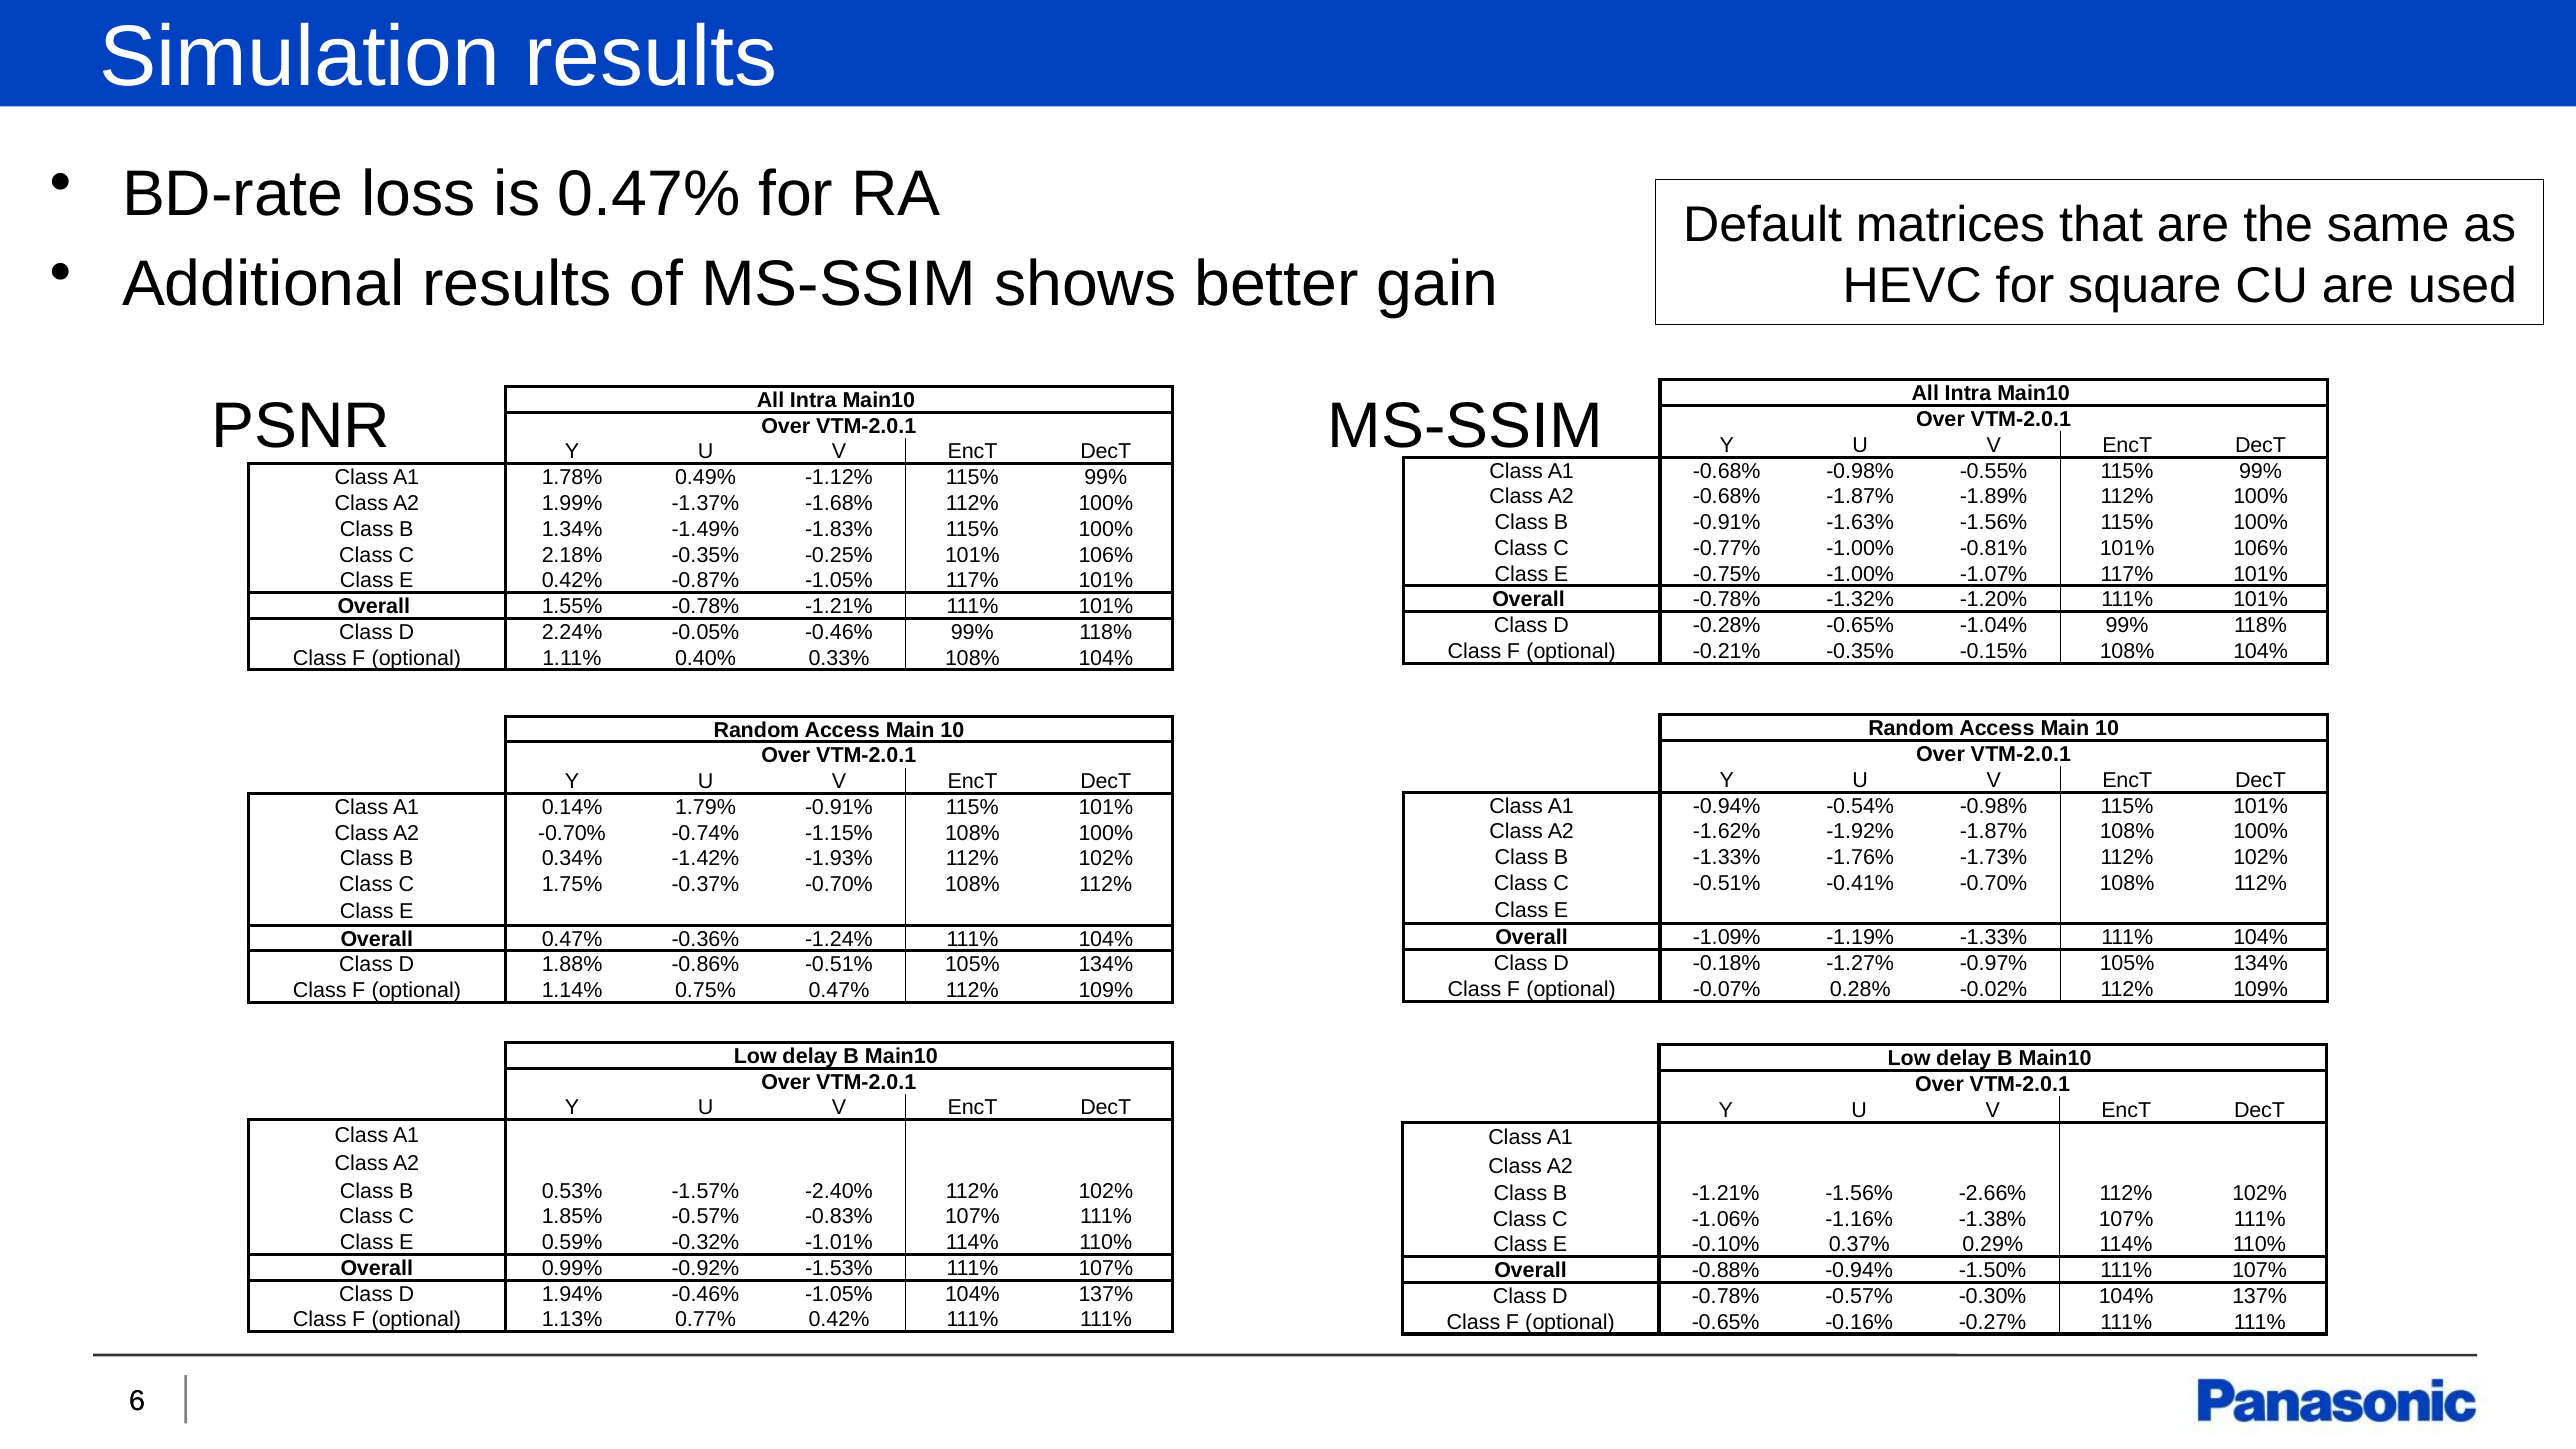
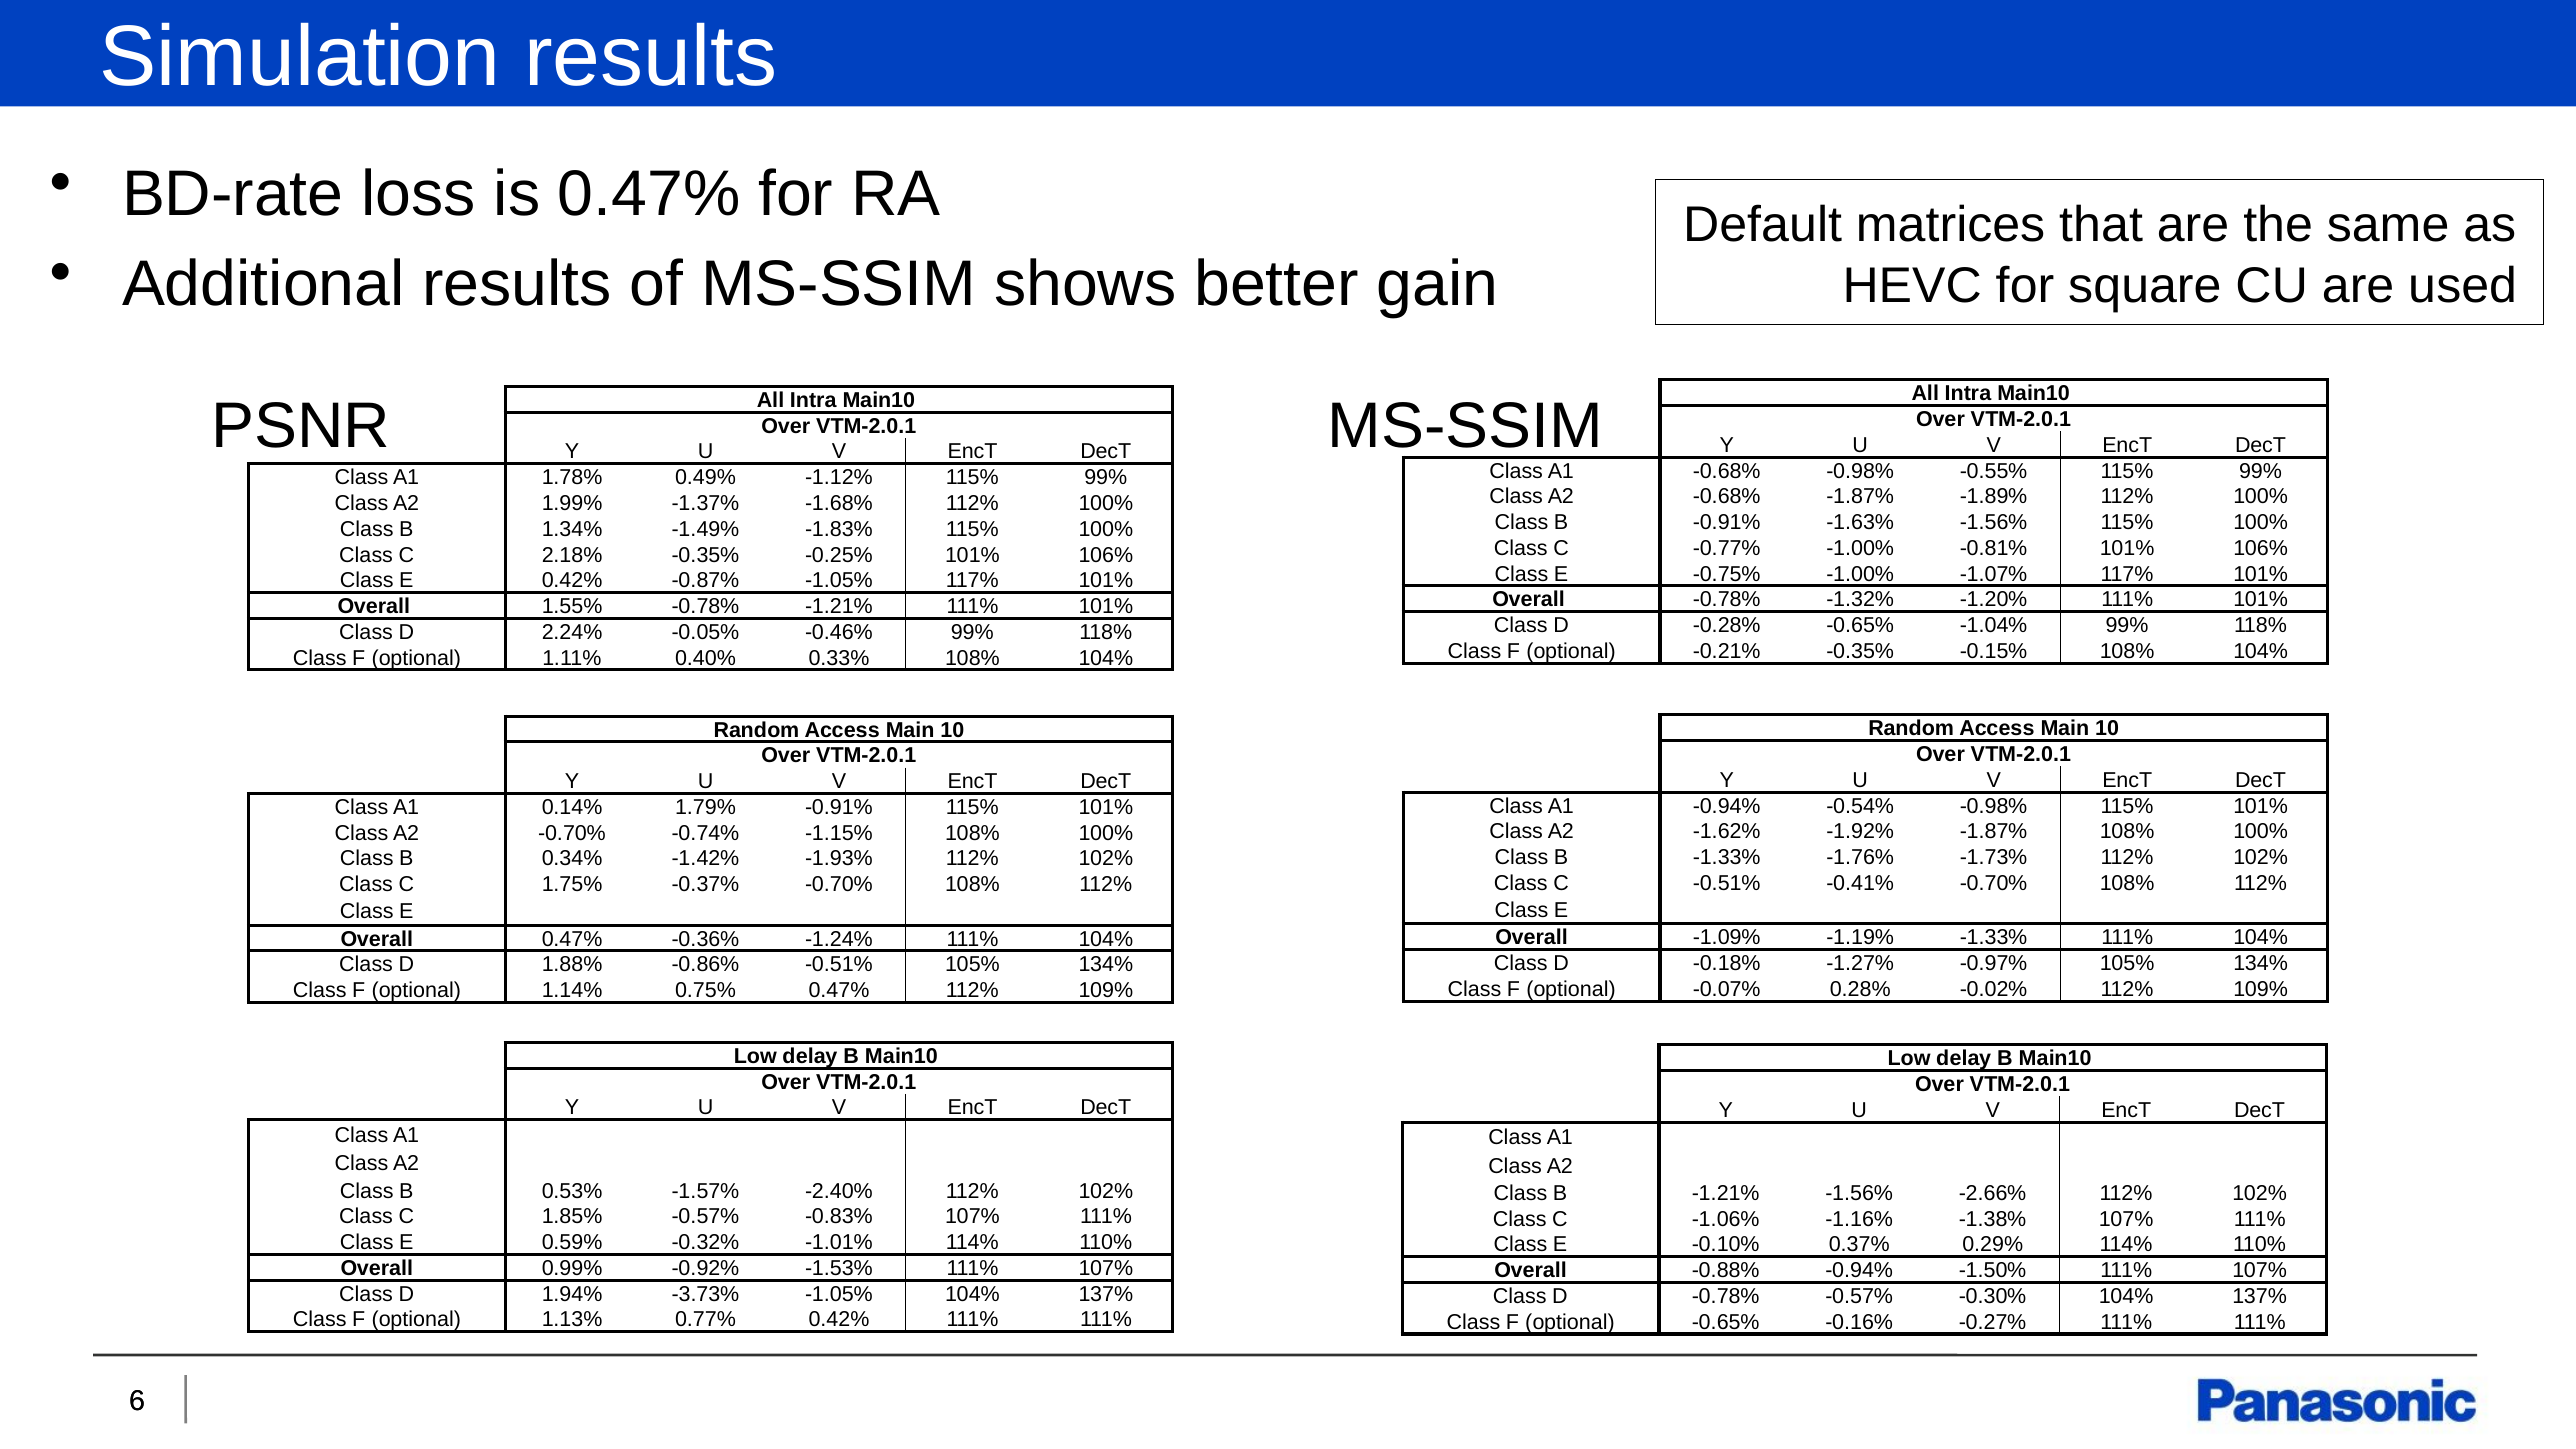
1.94% -0.46%: -0.46% -> -3.73% (705, 1294)
